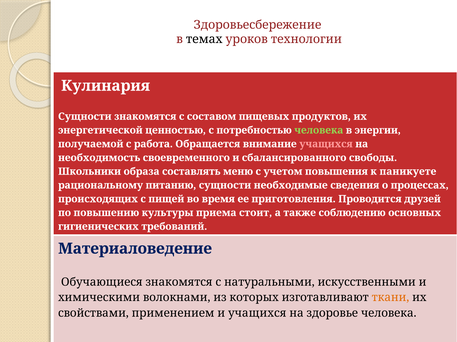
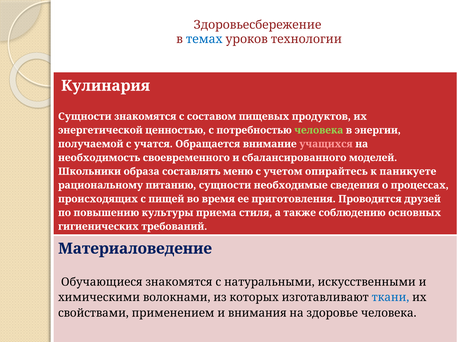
темах colour: black -> blue (204, 39)
работа: работа -> учатся (153, 144)
свободы: свободы -> моделей (373, 158)
повышения: повышения -> опирайтесь (336, 172)
стоит: стоит -> стиля (256, 213)
ткани colour: orange -> blue (390, 298)
и учащихся: учащихся -> внимания (257, 314)
